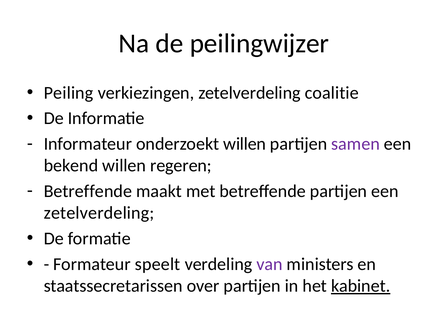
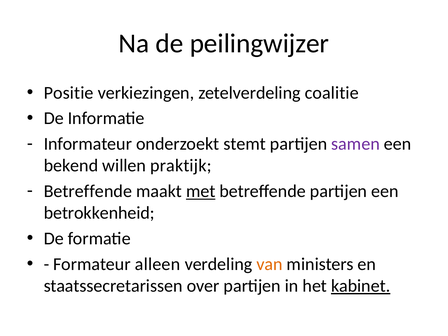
Peiling: Peiling -> Positie (69, 93)
onderzoekt willen: willen -> stemt (245, 144)
regeren: regeren -> praktijk (181, 166)
met underline: none -> present (201, 191)
zetelverdeling: zetelverdeling -> betrokkenheid (99, 213)
speelt: speelt -> alleen (158, 264)
van colour: purple -> orange (270, 264)
